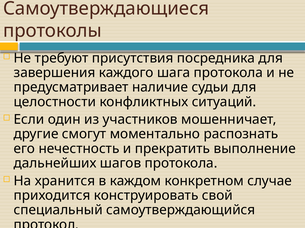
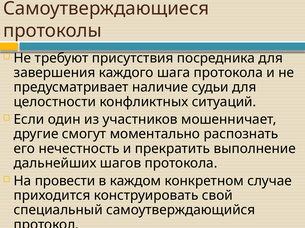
хранится: хранится -> провести (65, 181)
